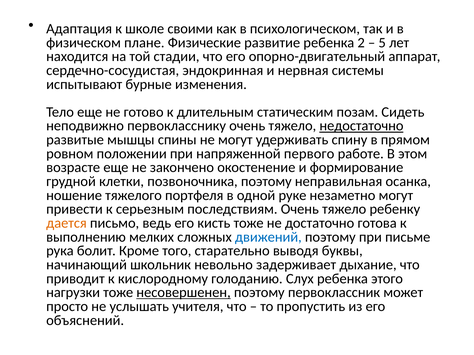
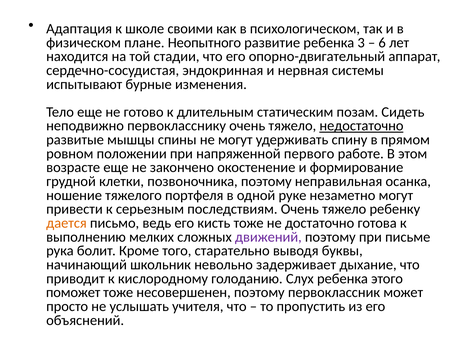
Физические: Физические -> Неопытного (204, 43)
2: 2 -> 3 (361, 43)
5: 5 -> 6 (382, 43)
движений colour: blue -> purple (268, 237)
нагрузки: нагрузки -> поможет (73, 293)
несовершенен underline: present -> none (184, 293)
